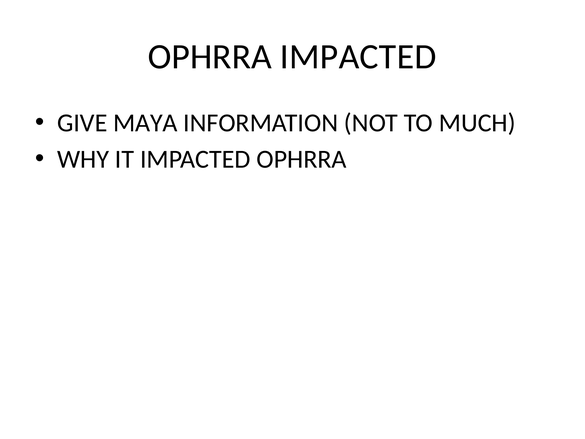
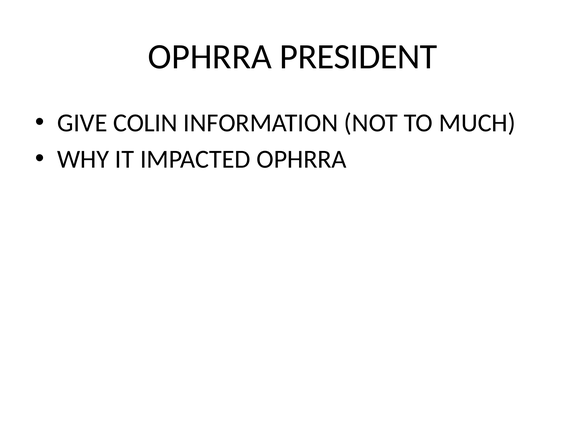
OPHRRA IMPACTED: IMPACTED -> PRESIDENT (358, 57)
MAYA: MAYA -> COLIN (145, 123)
